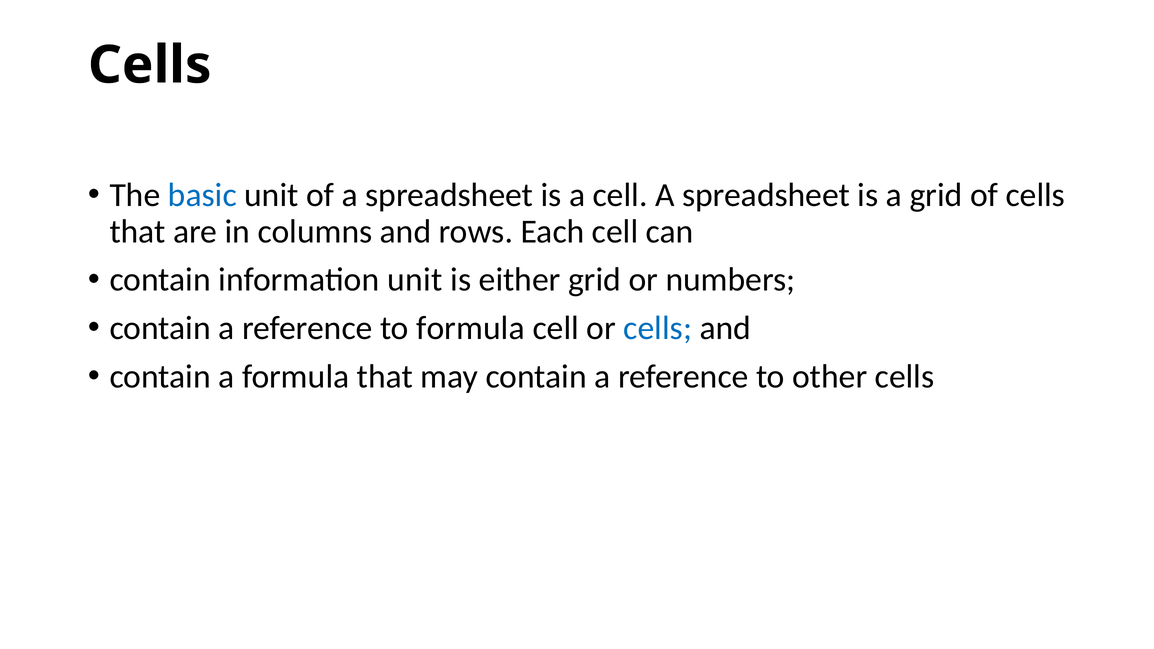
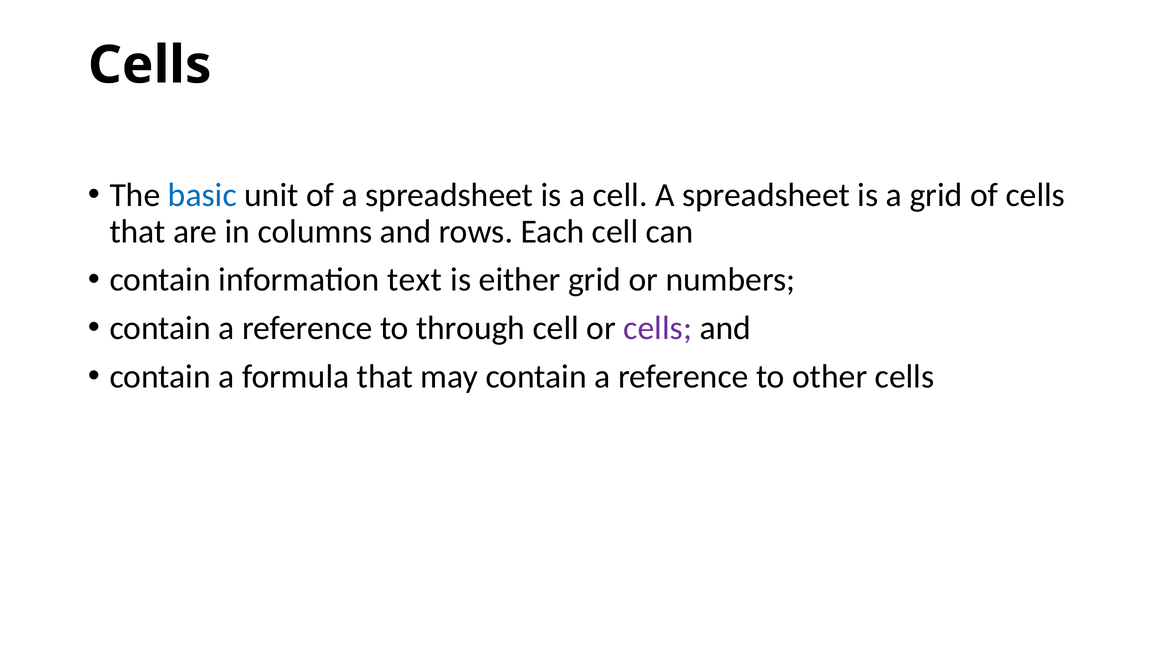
information unit: unit -> text (415, 280)
to formula: formula -> through (471, 328)
cells colour: blue -> purple (658, 328)
